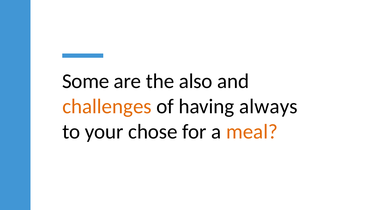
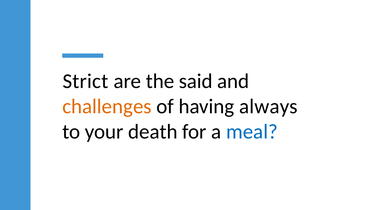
Some: Some -> Strict (85, 81)
also: also -> said (196, 81)
chose: chose -> death (153, 132)
meal colour: orange -> blue (252, 132)
